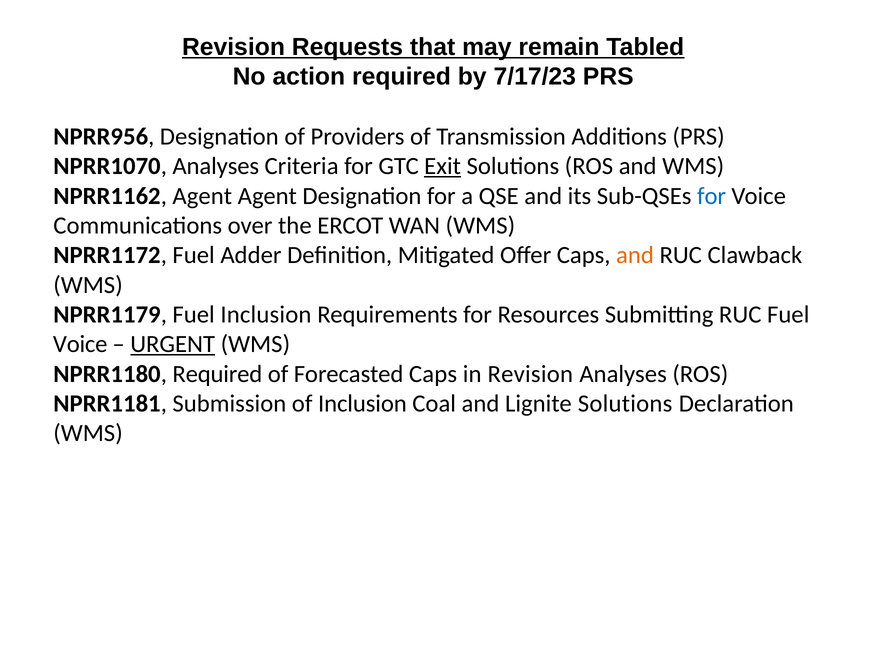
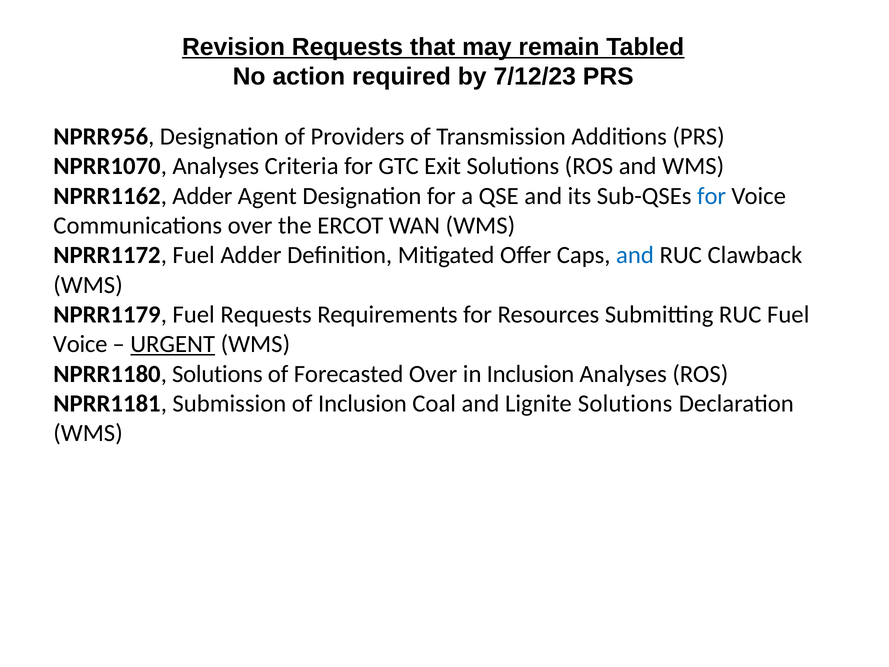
7/17/23: 7/17/23 -> 7/12/23 (535, 77)
Exit underline: present -> none (443, 166)
NPRR1162 Agent: Agent -> Adder (202, 196)
and colour: orange -> blue (635, 255)
Fuel Inclusion: Inclusion -> Requests (266, 314)
NPRR1180 Required: Required -> Solutions (217, 374)
Forecasted Caps: Caps -> Over (433, 374)
in Revision: Revision -> Inclusion (531, 374)
